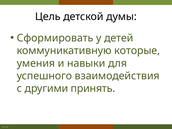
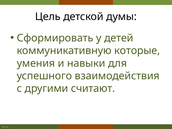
принять: принять -> считают (93, 89)
